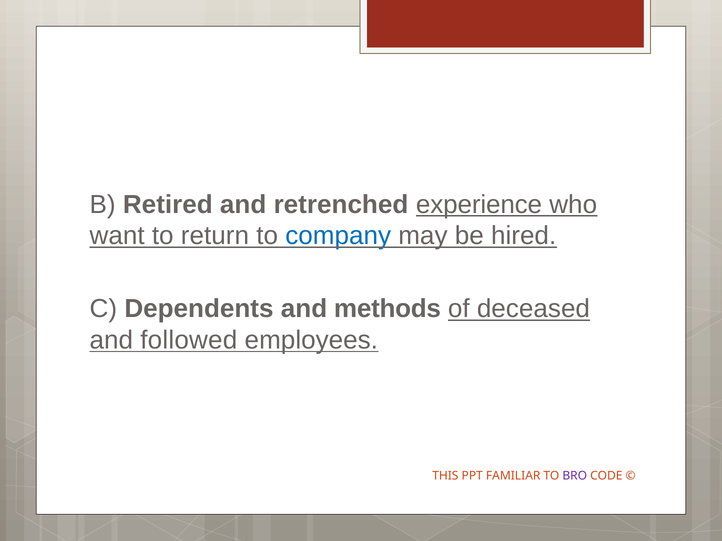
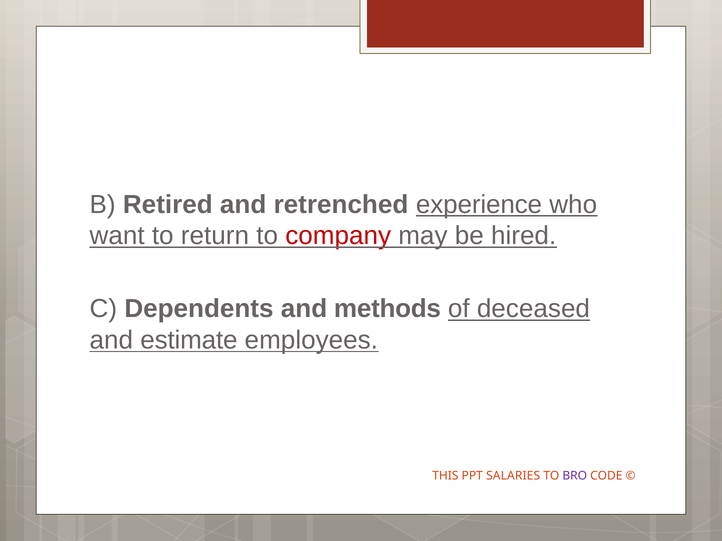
company colour: blue -> red (338, 236)
followed: followed -> estimate (189, 340)
FAMILIAR: FAMILIAR -> SALARIES (513, 476)
